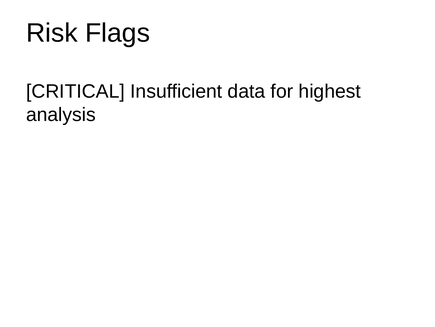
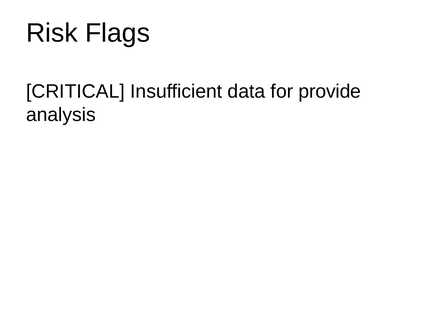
highest: highest -> provide (330, 91)
